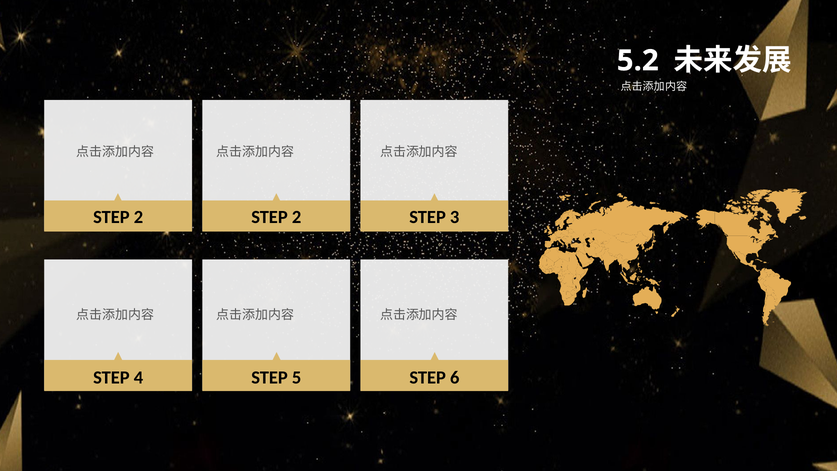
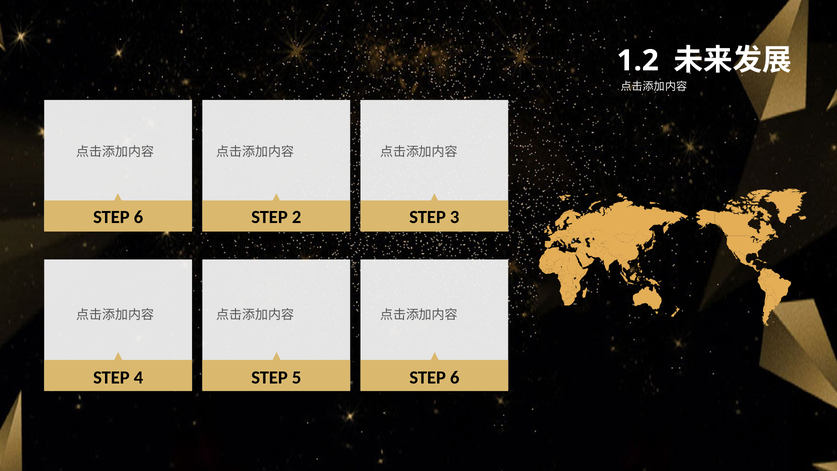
5.2: 5.2 -> 1.2 (638, 61)
2: 2 -> 6 (138, 217)
